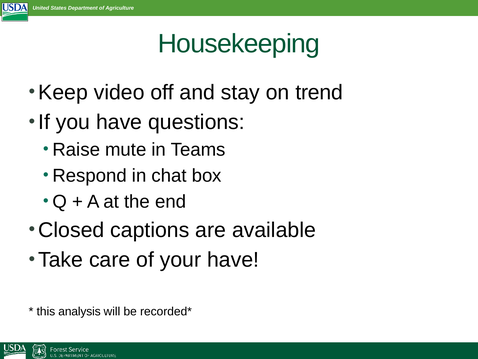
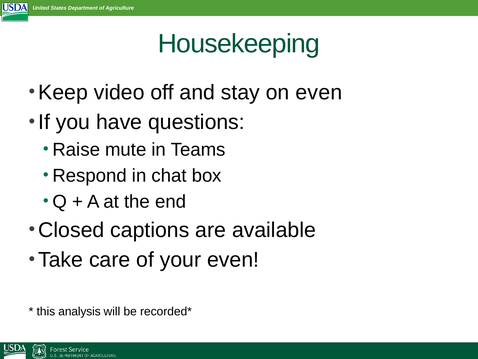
on trend: trend -> even (319, 92)
your have: have -> even (233, 260)
